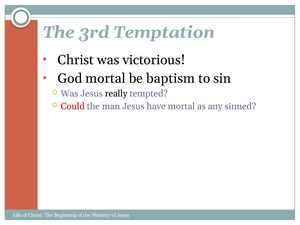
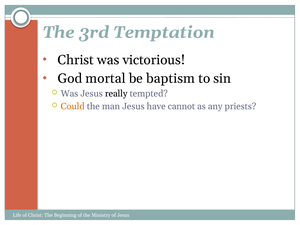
Could colour: red -> orange (73, 106)
have mortal: mortal -> cannot (181, 106)
sinned: sinned -> priests (240, 106)
